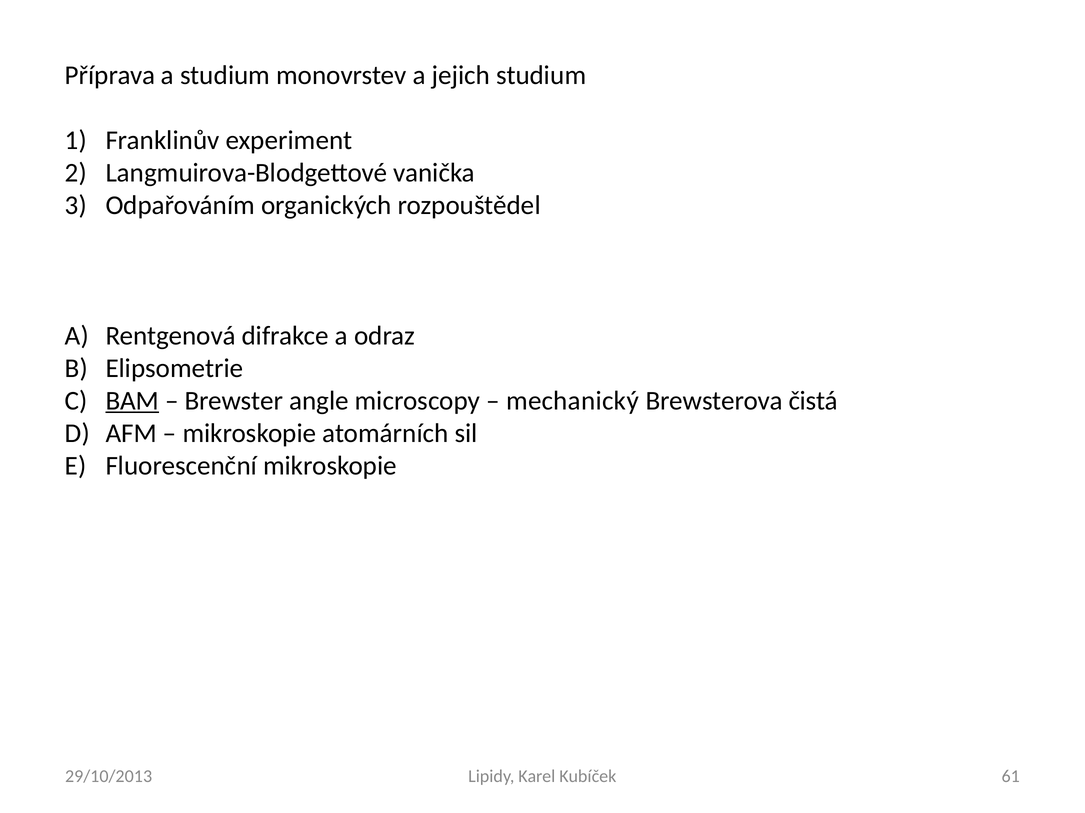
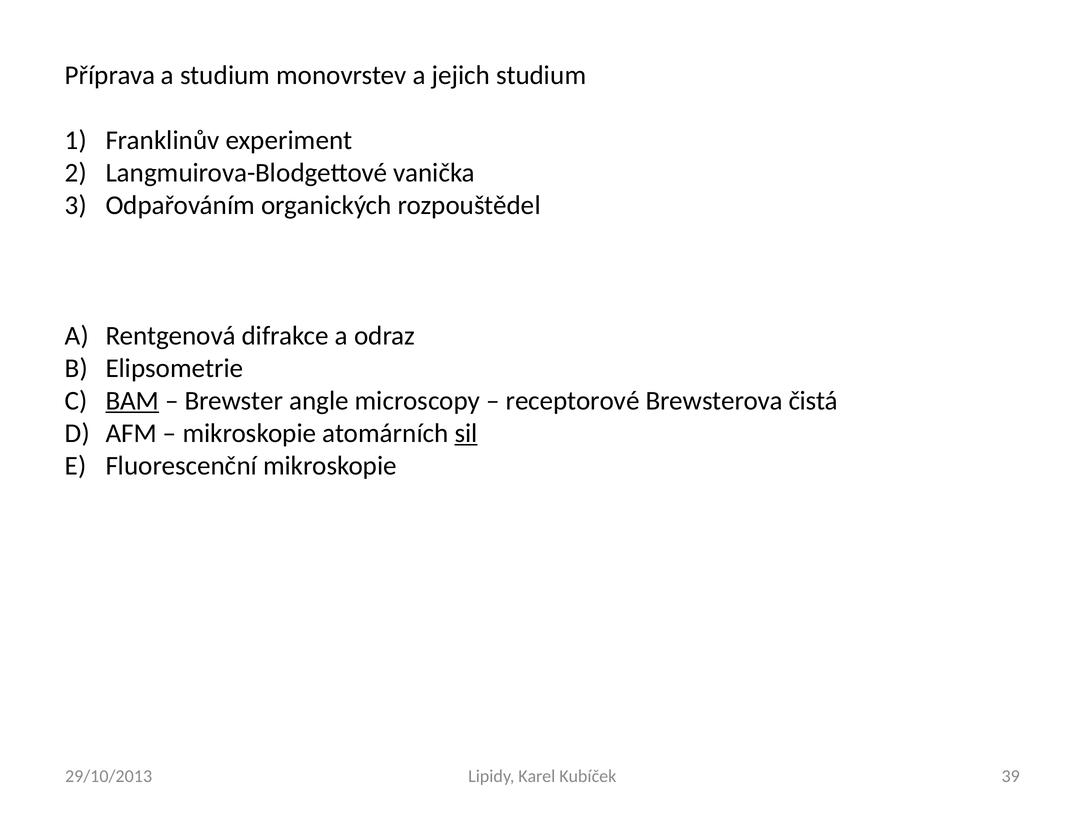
mechanický: mechanický -> receptorové (573, 401)
sil underline: none -> present (466, 434)
61: 61 -> 39 (1011, 777)
